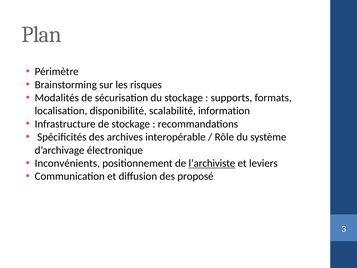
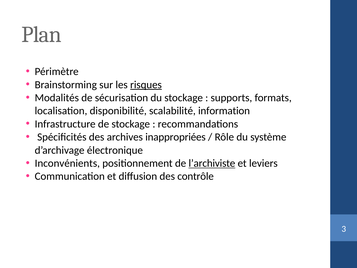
risques underline: none -> present (146, 85)
interopérable: interopérable -> inappropriées (176, 137)
proposé: proposé -> contrôle (196, 176)
